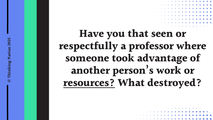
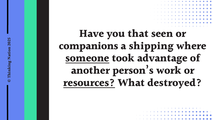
respectfully: respectfully -> companions (89, 46)
professor: professor -> shipping (151, 46)
someone underline: none -> present (87, 58)
